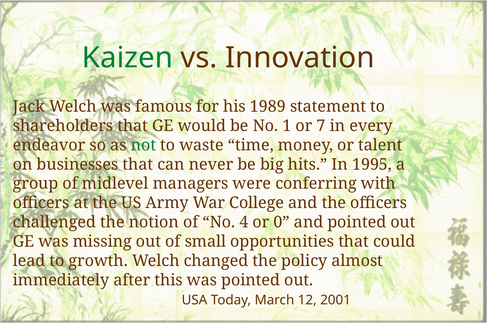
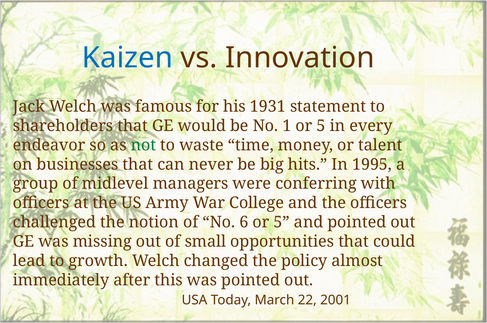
Kaizen colour: green -> blue (127, 58)
1989: 1989 -> 1931 (268, 107)
1 or 7: 7 -> 5 (321, 126)
4: 4 -> 6 (244, 222)
0: 0 -> 5 (282, 222)
12: 12 -> 22 (307, 300)
